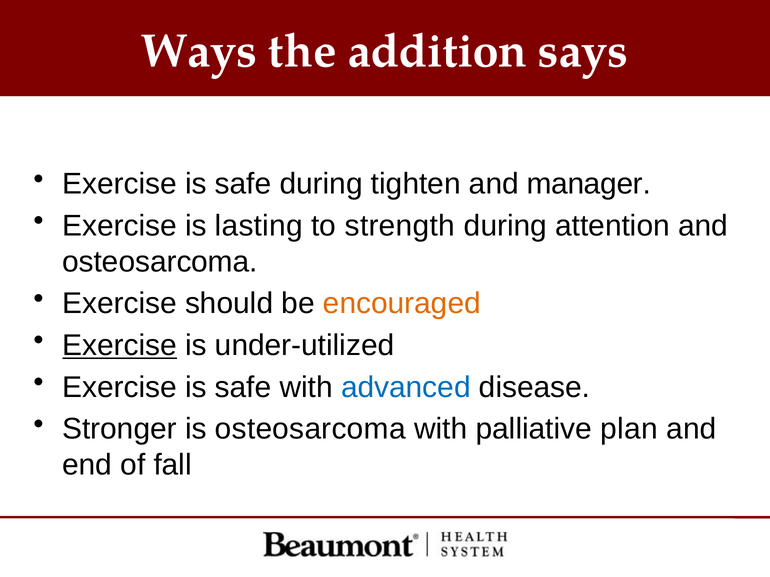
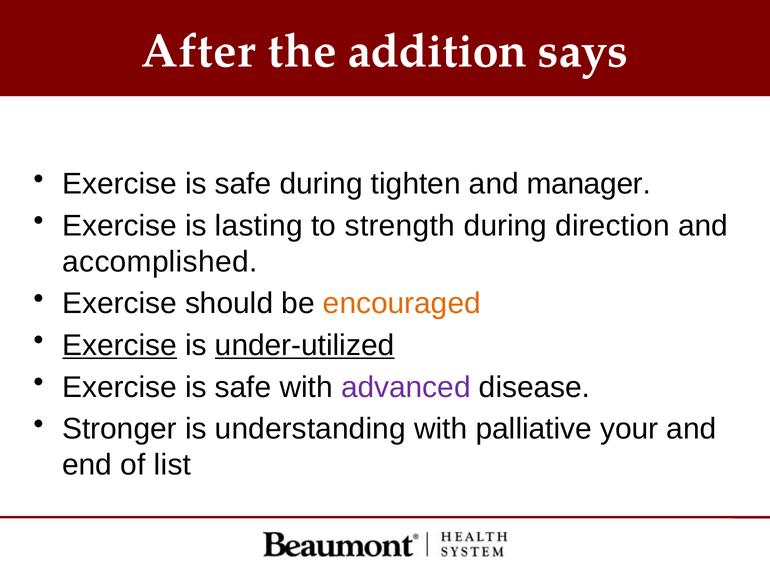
Ways: Ways -> After (198, 51)
attention: attention -> direction (612, 226)
osteosarcoma: osteosarcoma -> accomplished (160, 262)
under-utilized underline: none -> present (305, 346)
advanced colour: blue -> purple (406, 388)
is osteosarcoma: osteosarcoma -> understanding (310, 429)
plan: plan -> your (629, 429)
fall: fall -> list (172, 465)
